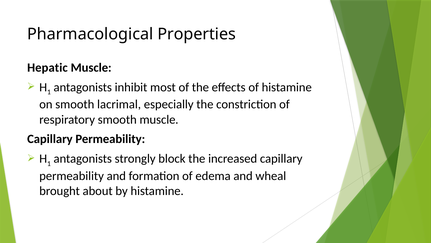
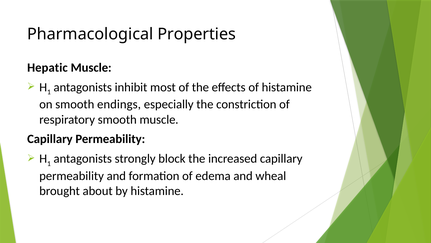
lacrimal: lacrimal -> endings (119, 104)
